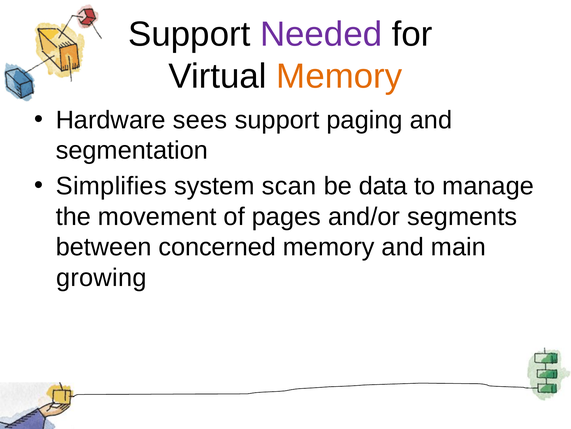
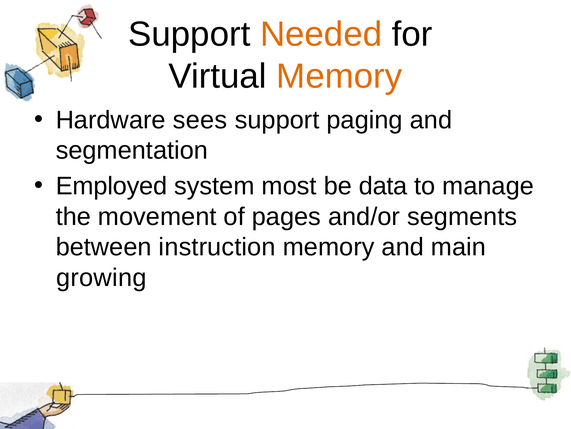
Needed colour: purple -> orange (321, 34)
Simplifies: Simplifies -> Employed (112, 186)
scan: scan -> most (289, 186)
concerned: concerned -> instruction (217, 247)
